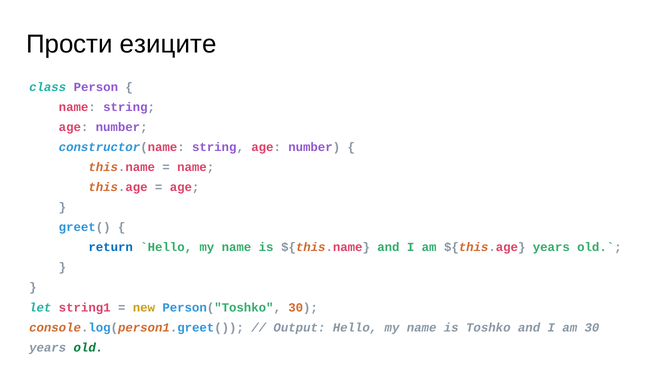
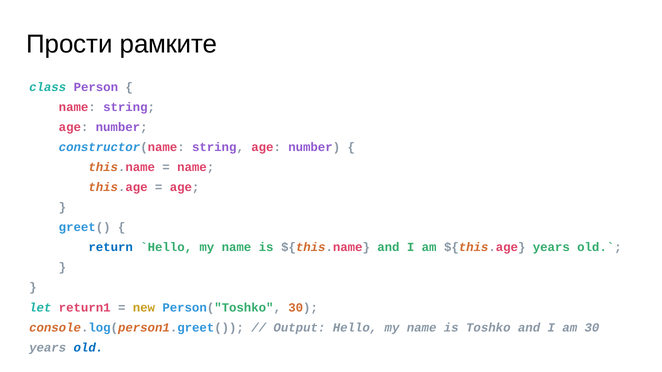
езиците: езиците -> рамките (168, 44)
string1: string1 -> return1 (85, 308)
old colour: green -> blue (88, 348)
